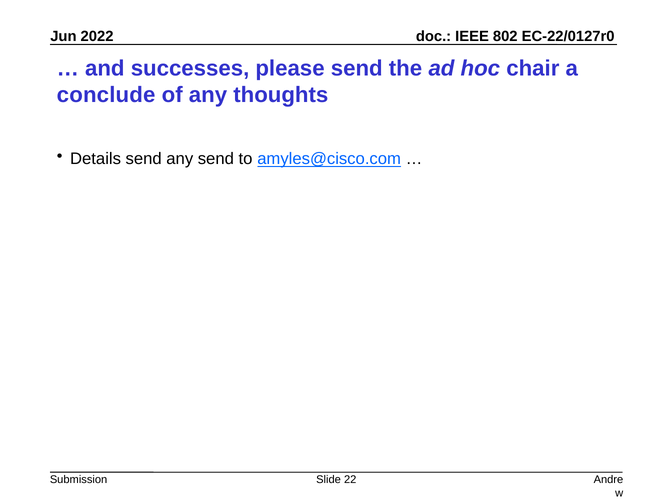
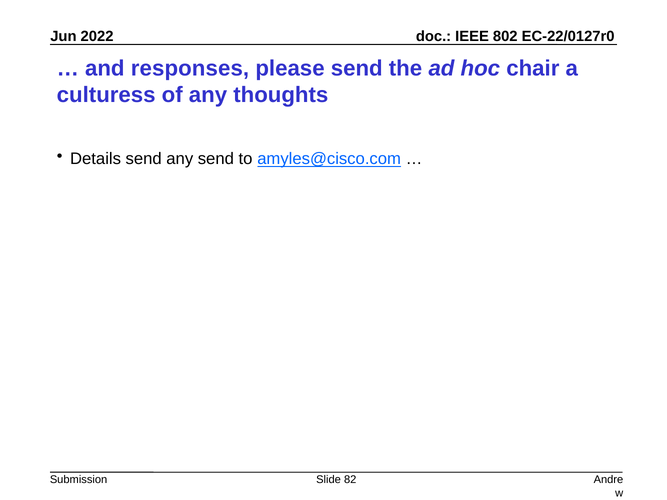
successes: successes -> responses (190, 68)
conclude: conclude -> culturess (106, 95)
22: 22 -> 82 (350, 480)
